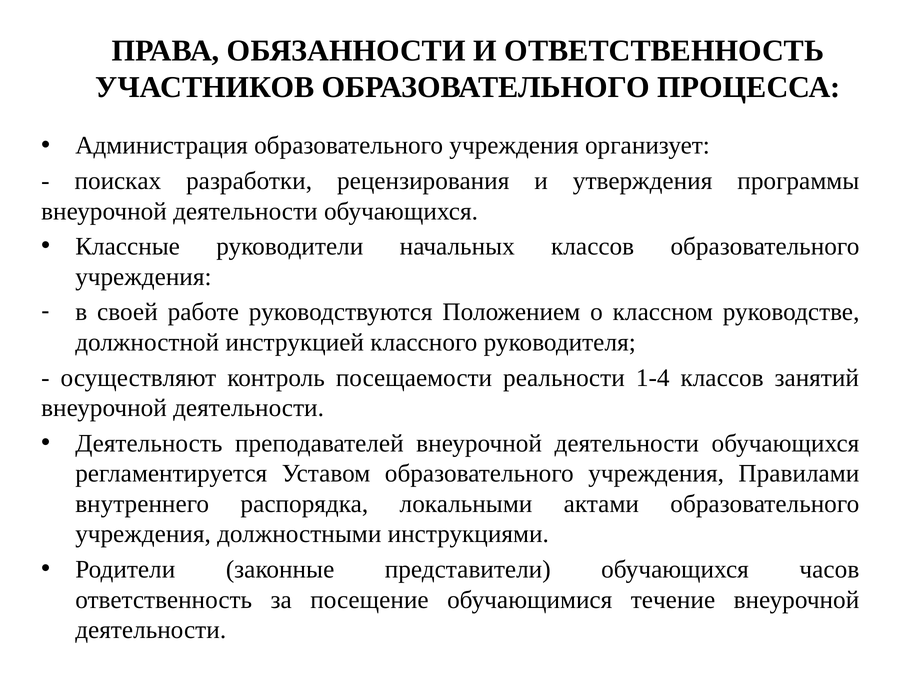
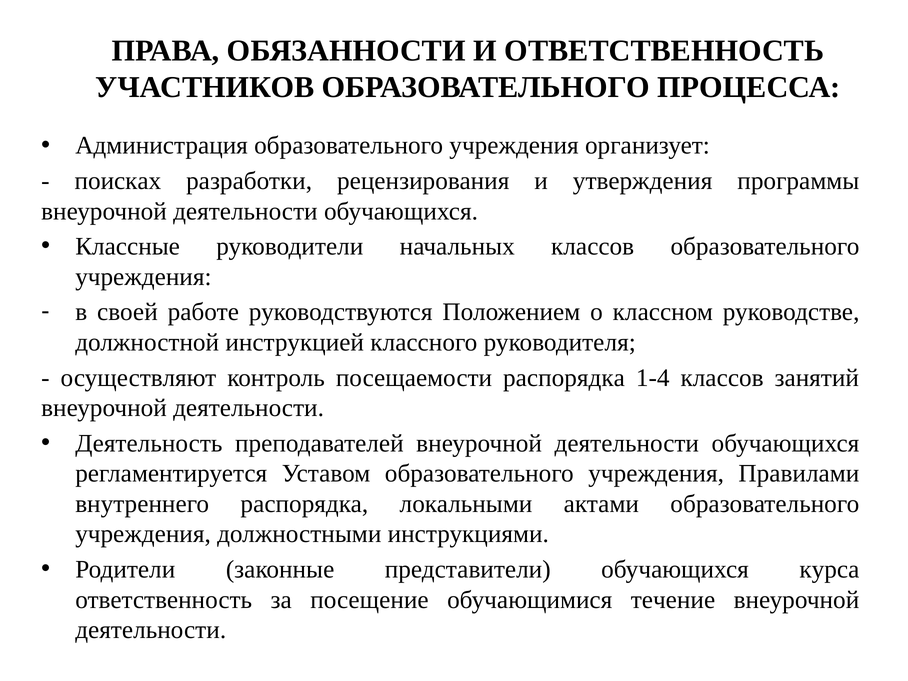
посещаемости реальности: реальности -> распорядка (564, 378)
часов: часов -> курса (829, 569)
